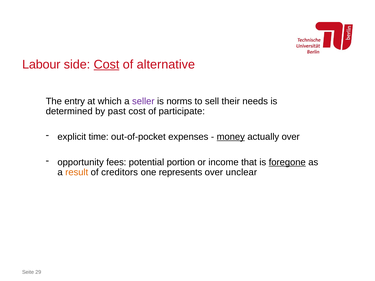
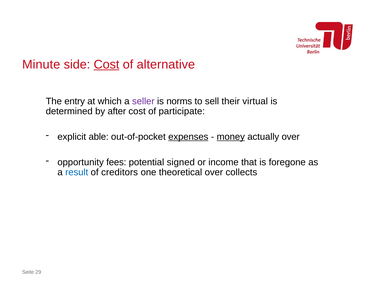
Labour: Labour -> Minute (41, 65)
needs: needs -> virtual (255, 101)
past: past -> after (117, 111)
time: time -> able (99, 137)
expenses underline: none -> present (188, 137)
portion: portion -> signed (181, 162)
foregone underline: present -> none (287, 162)
result colour: orange -> blue (77, 172)
represents: represents -> theoretical (181, 172)
unclear: unclear -> collects (241, 172)
